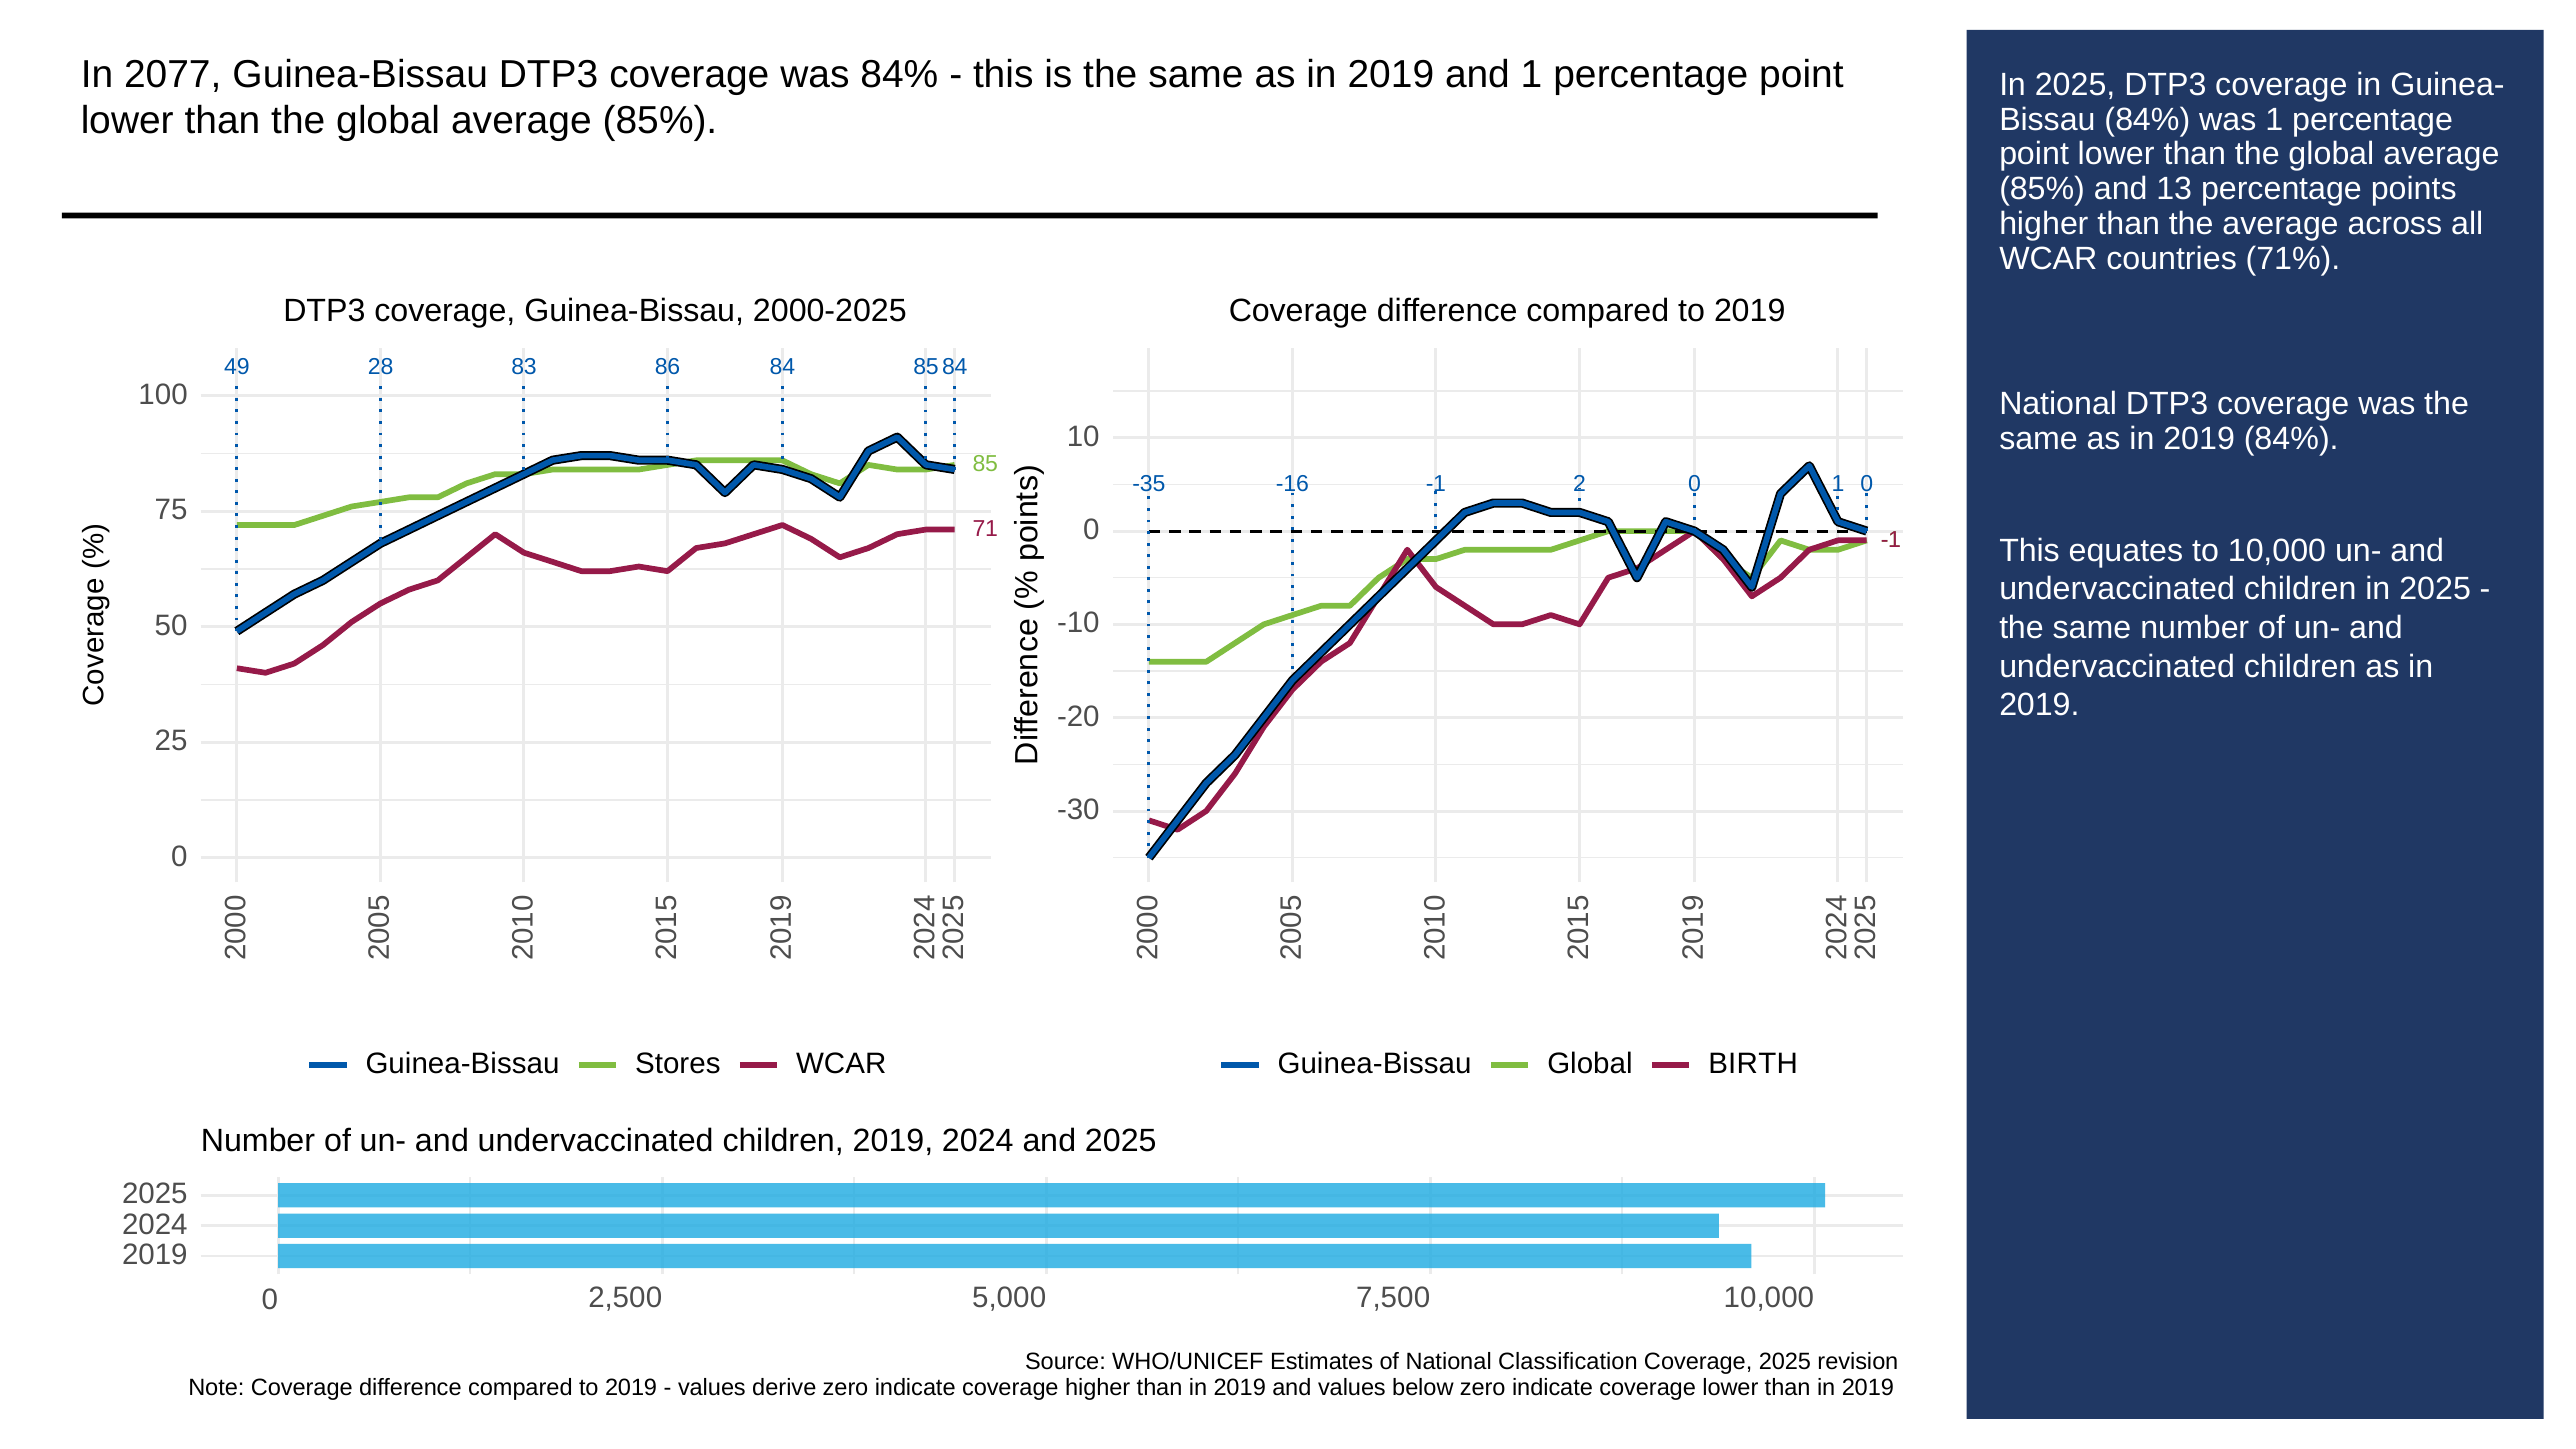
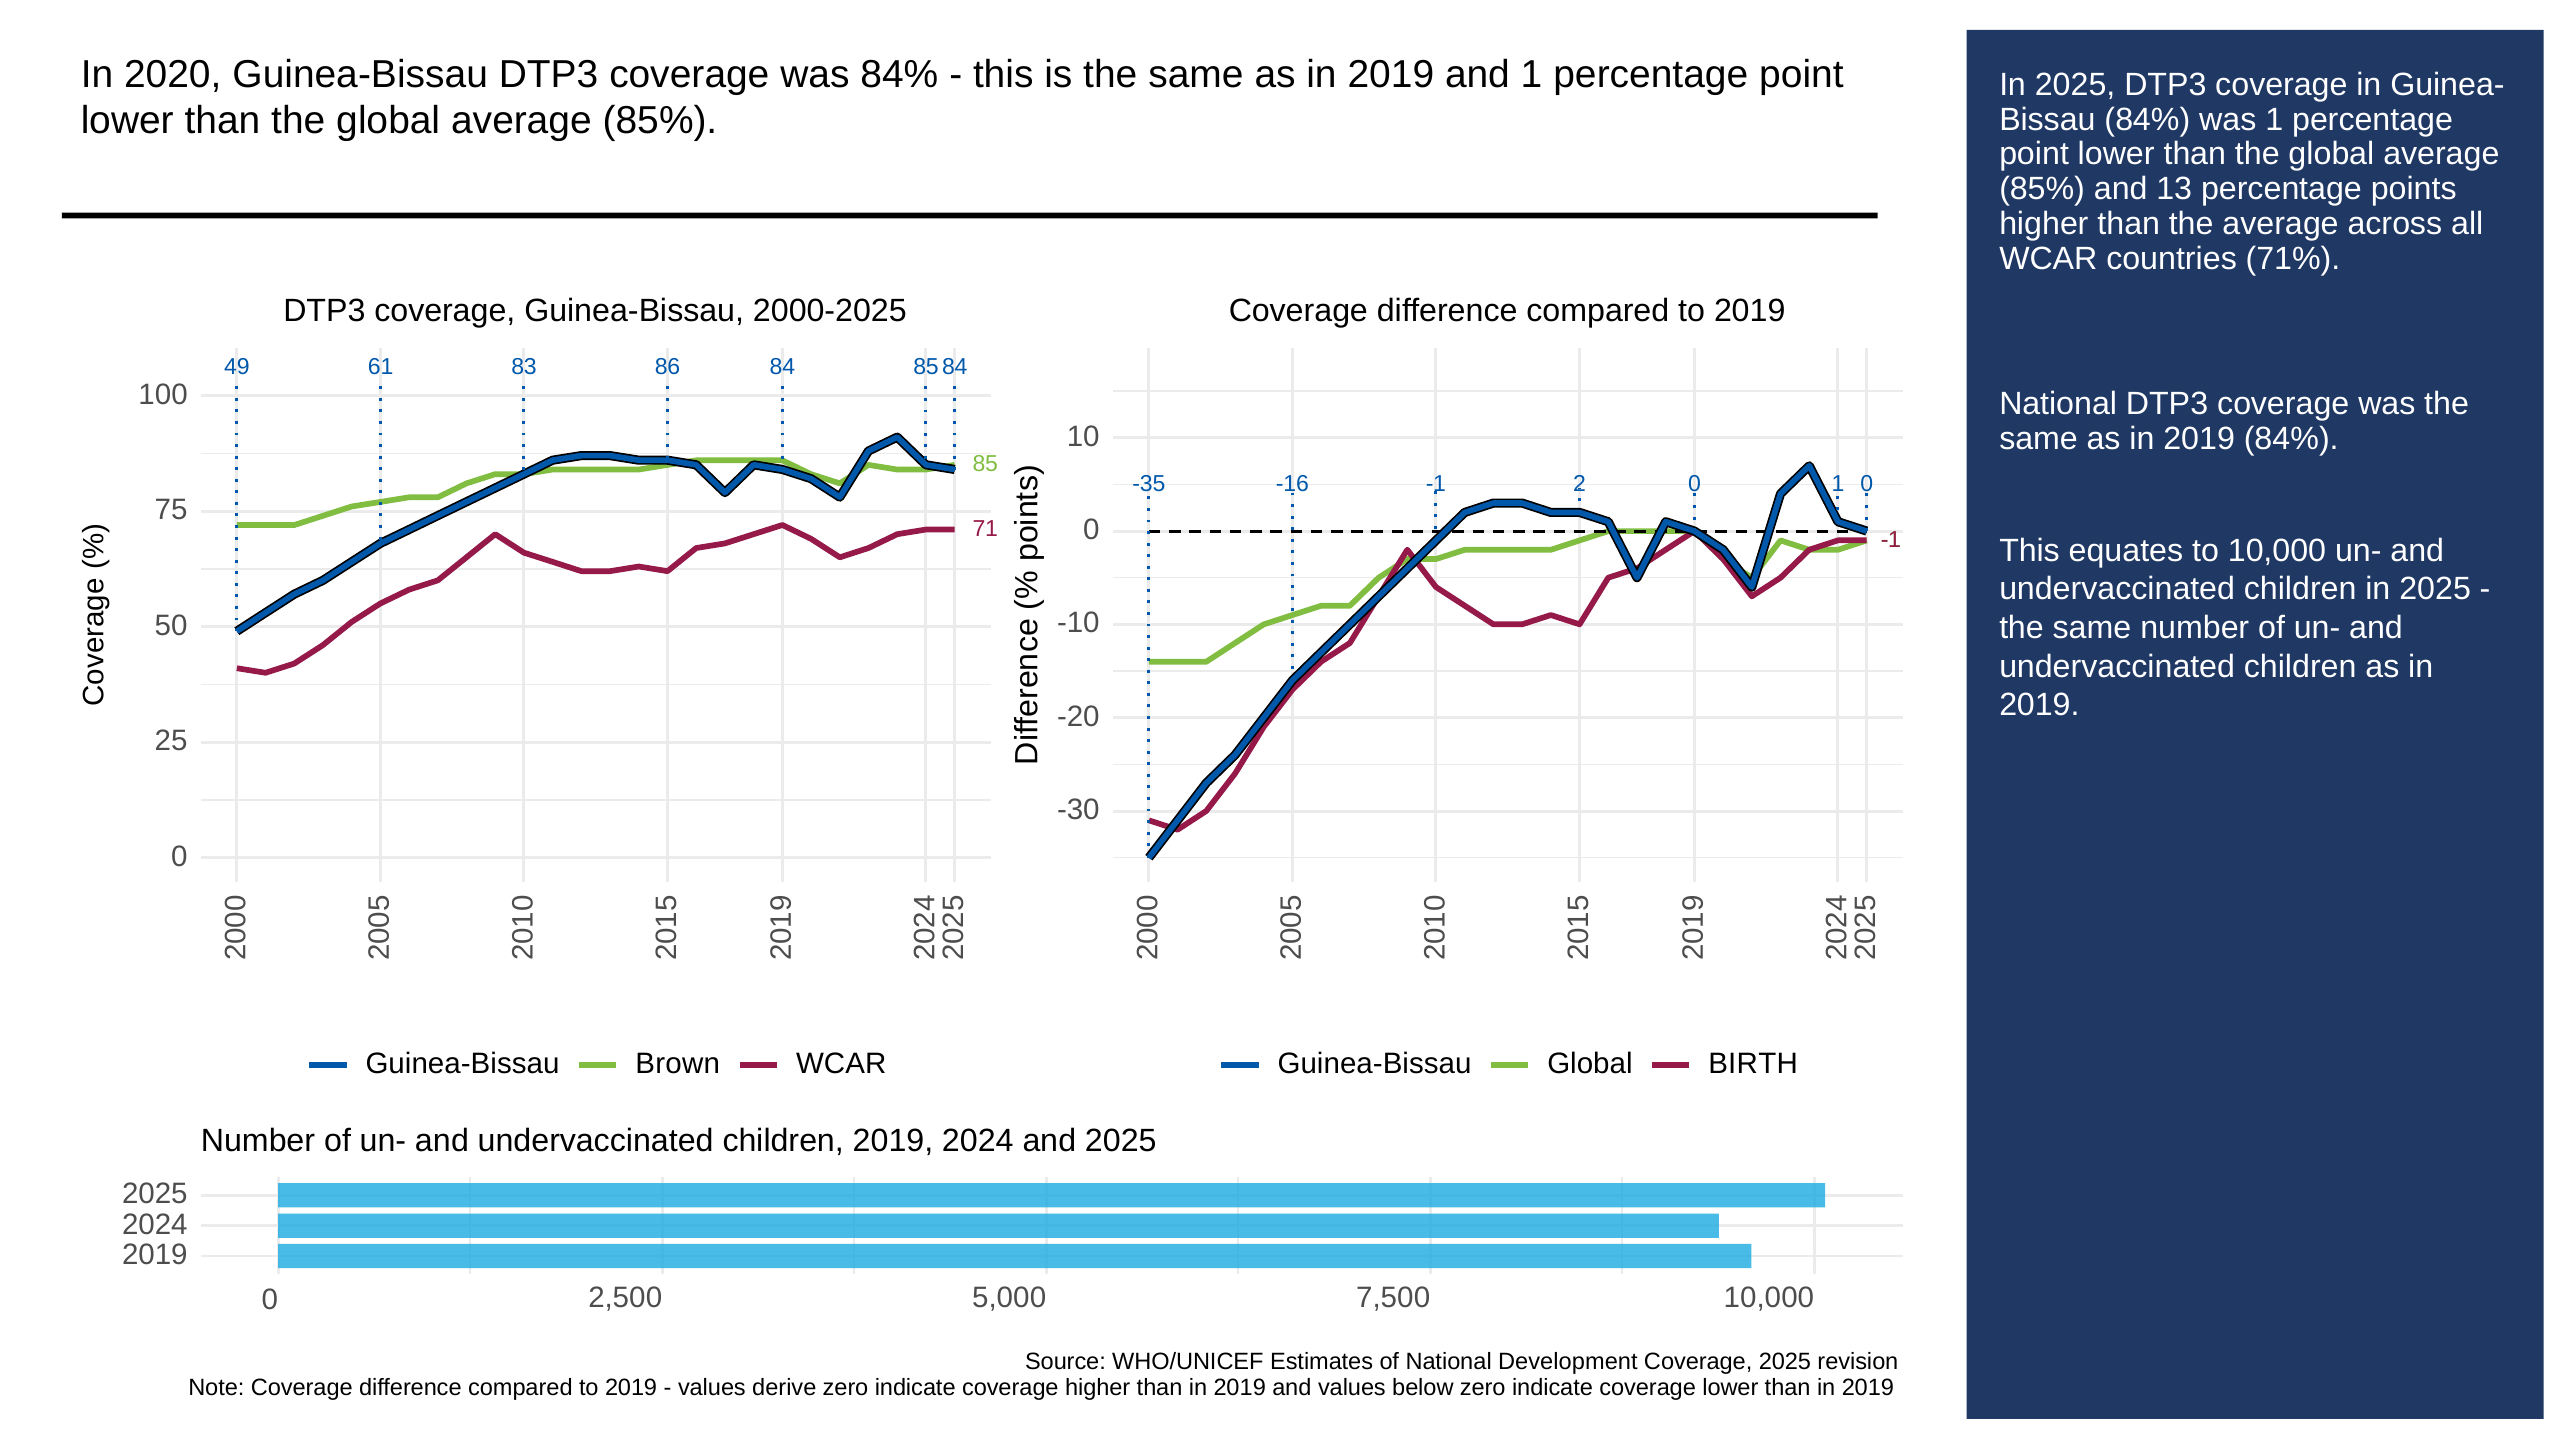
2077: 2077 -> 2020 (173, 74)
28: 28 -> 61 (381, 367)
Stores: Stores -> Brown (678, 1064)
Classification: Classification -> Development (1568, 1362)
